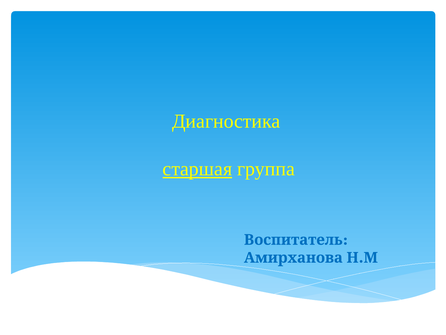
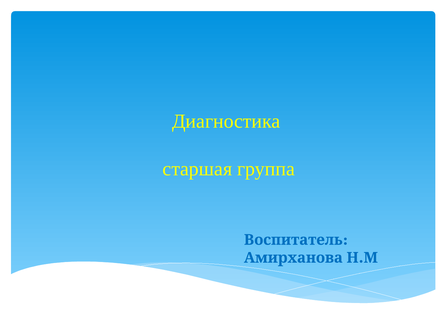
старшая underline: present -> none (197, 169)
